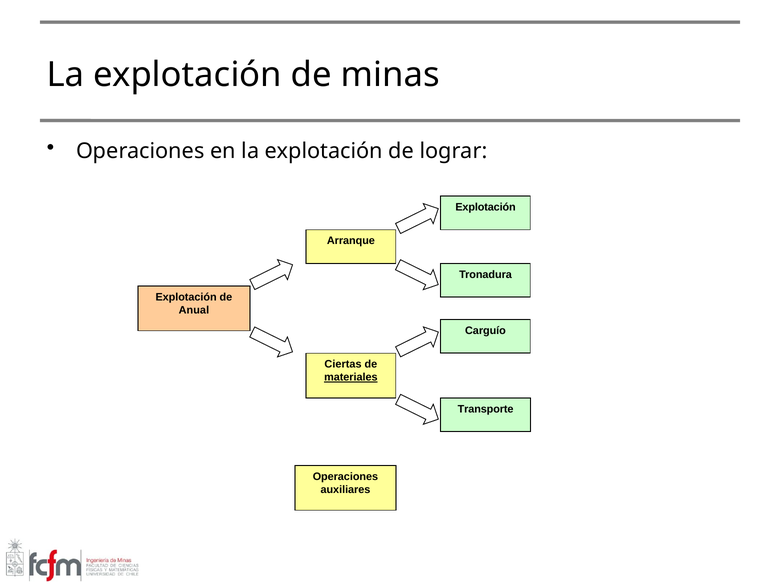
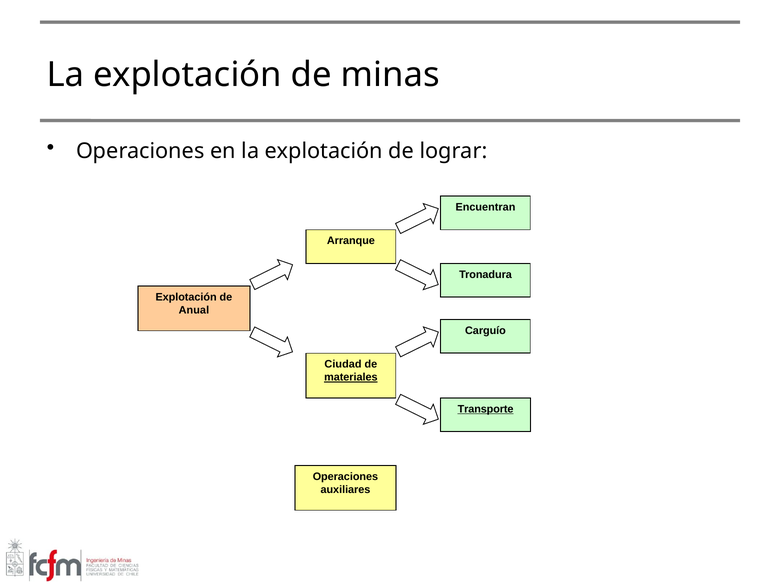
Explotación: Explotación -> Encuentran (485, 207)
Ciertas: Ciertas -> Ciudad (343, 364)
Transporte underline: none -> present (486, 409)
